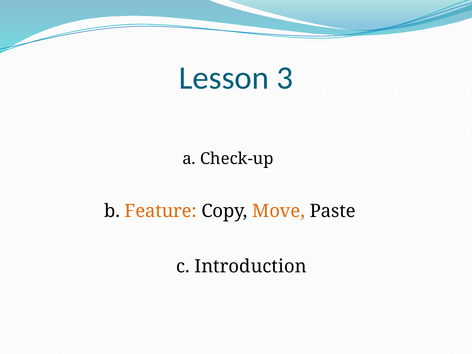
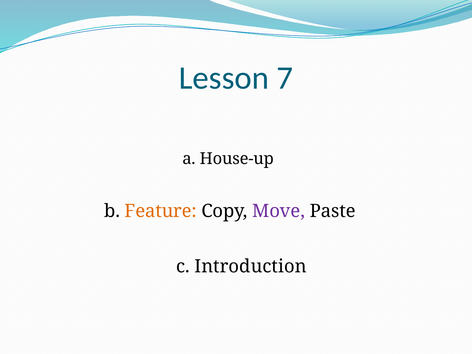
3: 3 -> 7 (285, 78)
Check-up: Check-up -> House-up (237, 159)
Move colour: orange -> purple (279, 211)
